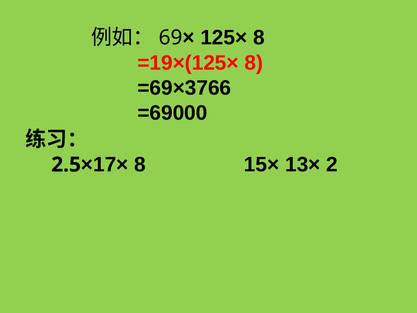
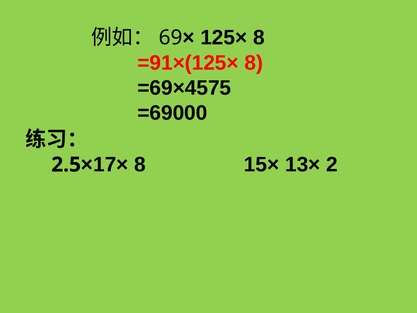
=19×(125×: =19×(125× -> =91×(125× (188, 63)
=69×3766: =69×3766 -> =69×4575 (184, 88)
